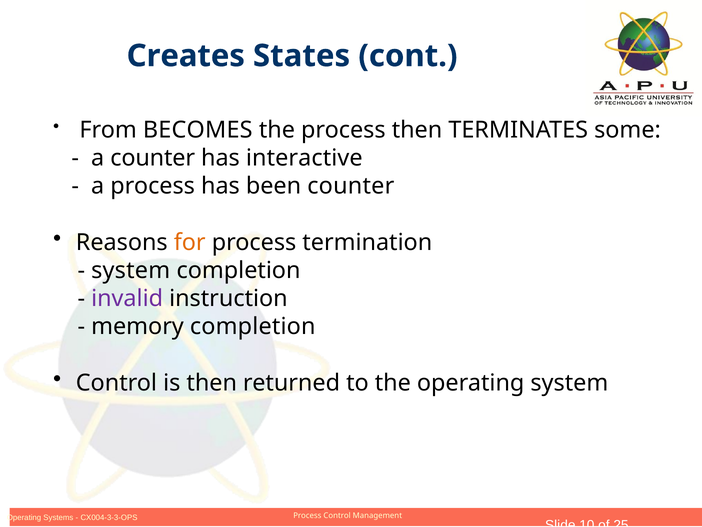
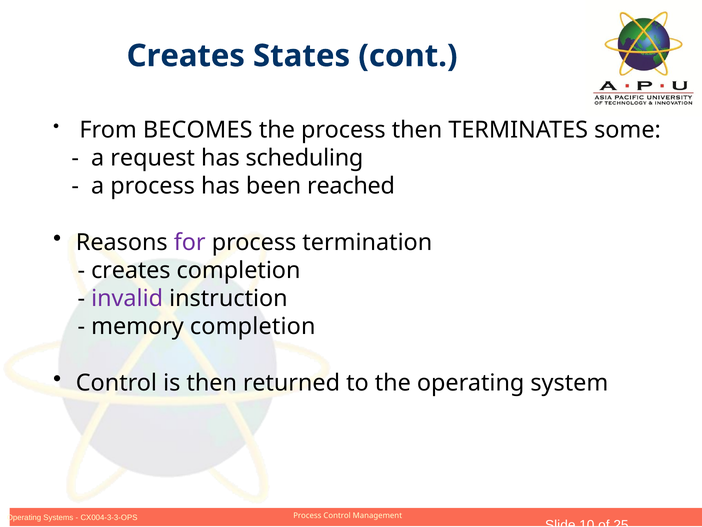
a counter: counter -> request (153, 158)
interactive: interactive -> scheduling (304, 158)
been counter: counter -> reached (351, 186)
for colour: orange -> purple (190, 242)
system: system -> creates (131, 270)
